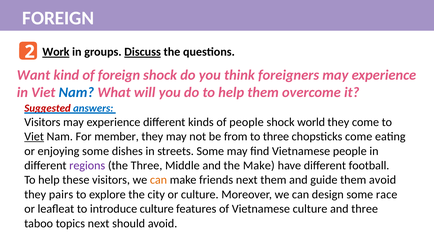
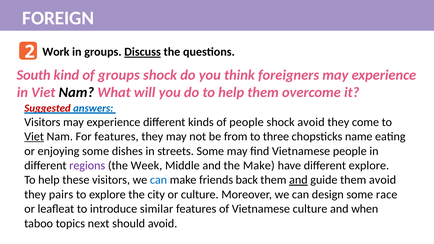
Work underline: present -> none (56, 52)
Want: Want -> South (34, 75)
of foreign: foreign -> groups (119, 75)
Nam colour: blue -> black (76, 92)
shock world: world -> avoid (311, 122)
For member: member -> features (116, 137)
chopsticks come: come -> name (359, 137)
the Three: Three -> Week (146, 166)
different football: football -> explore (369, 166)
can colour: orange -> blue (159, 180)
friends next: next -> back (247, 180)
and underline: none -> present (298, 180)
introduce culture: culture -> similar (157, 209)
and three: three -> when (365, 209)
